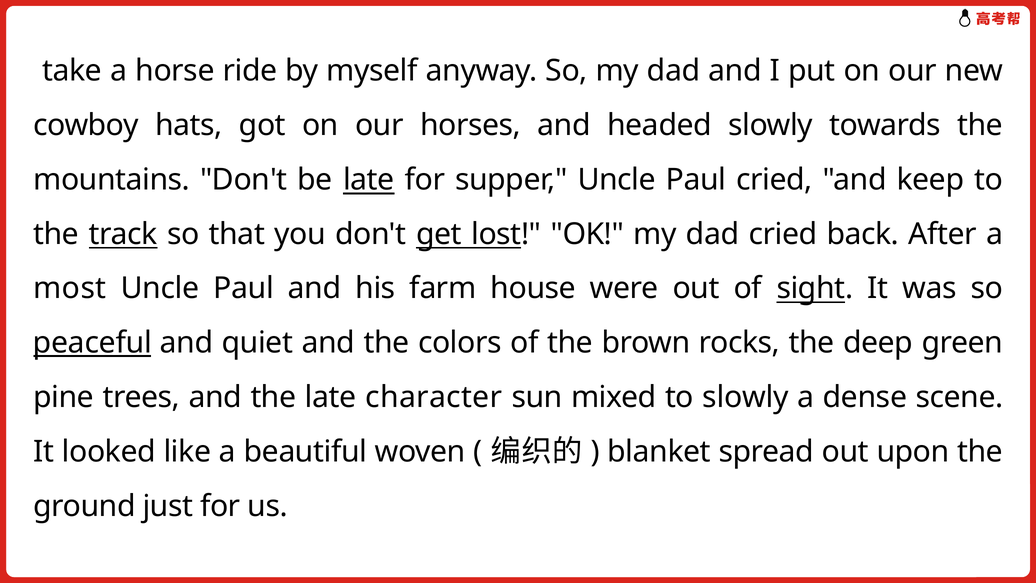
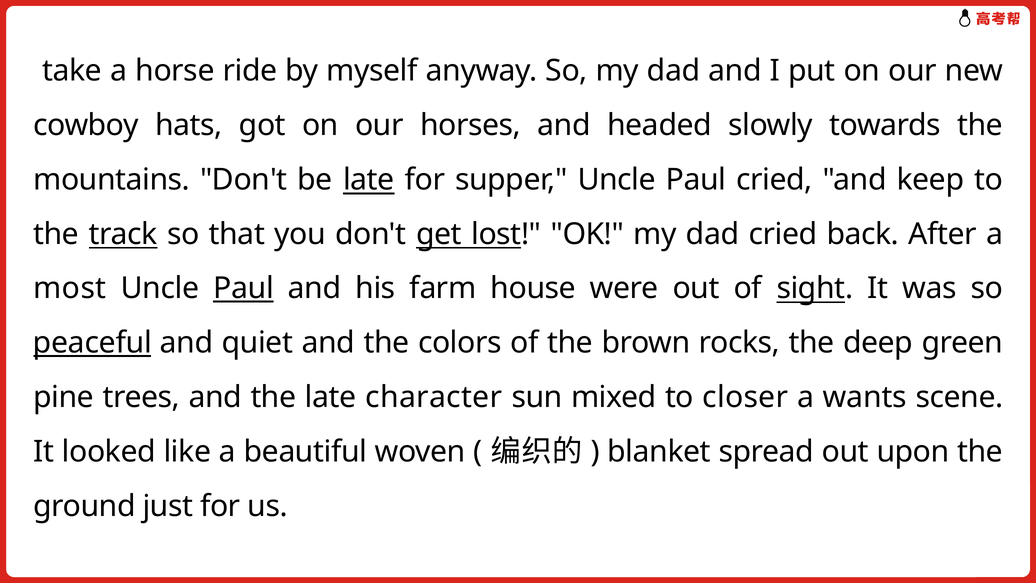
Paul underline: none -> present (244, 288)
to slowly: slowly -> closer (745, 397)
dense: dense -> wants (865, 397)
